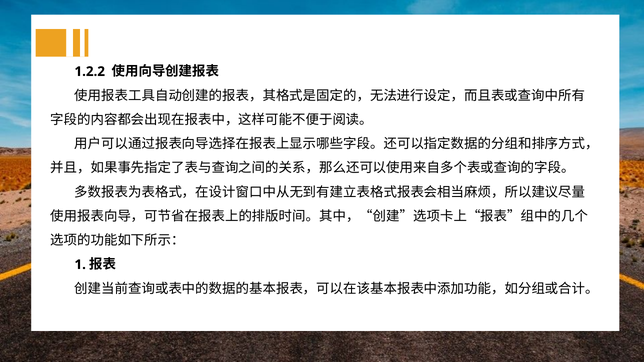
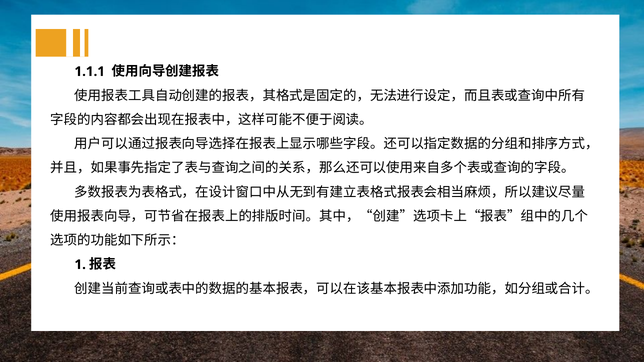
1.2.2: 1.2.2 -> 1.1.1 (90, 72)
